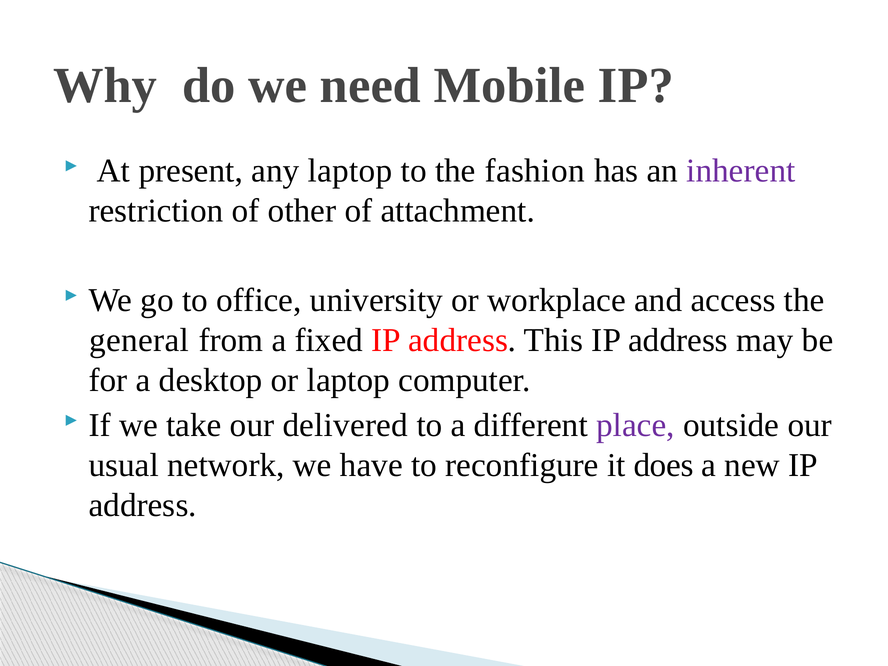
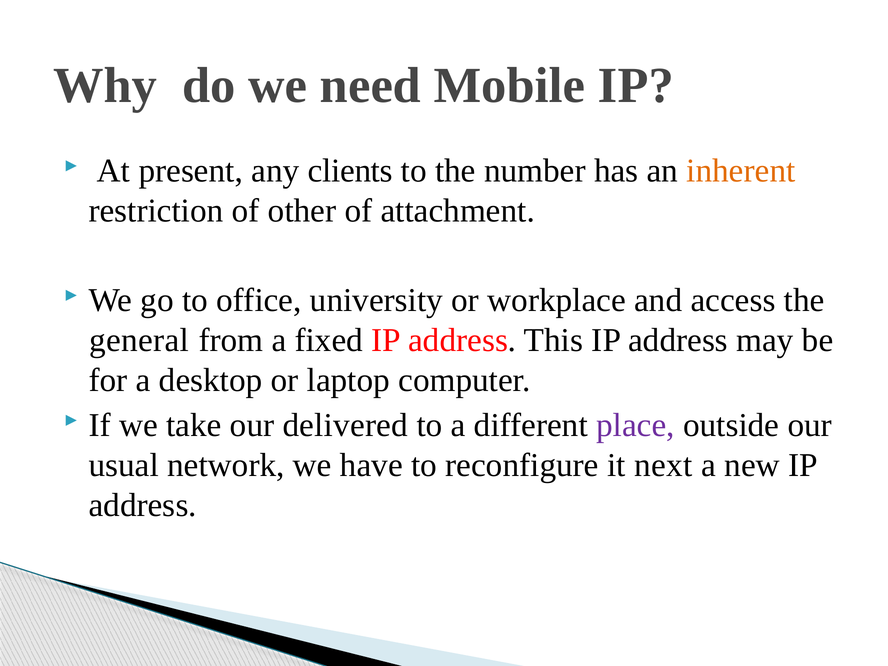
any laptop: laptop -> clients (350, 171)
fashion: fashion -> number (535, 171)
inherent colour: purple -> orange (741, 171)
does: does -> next (663, 465)
